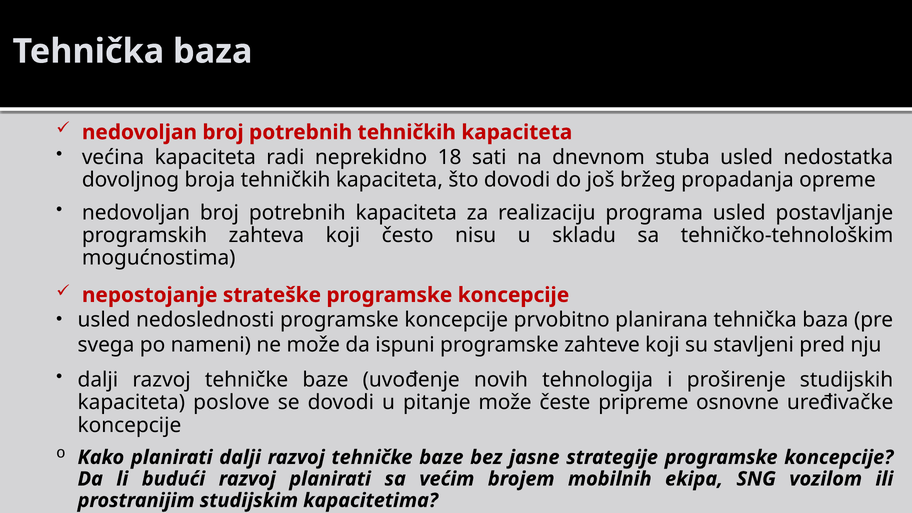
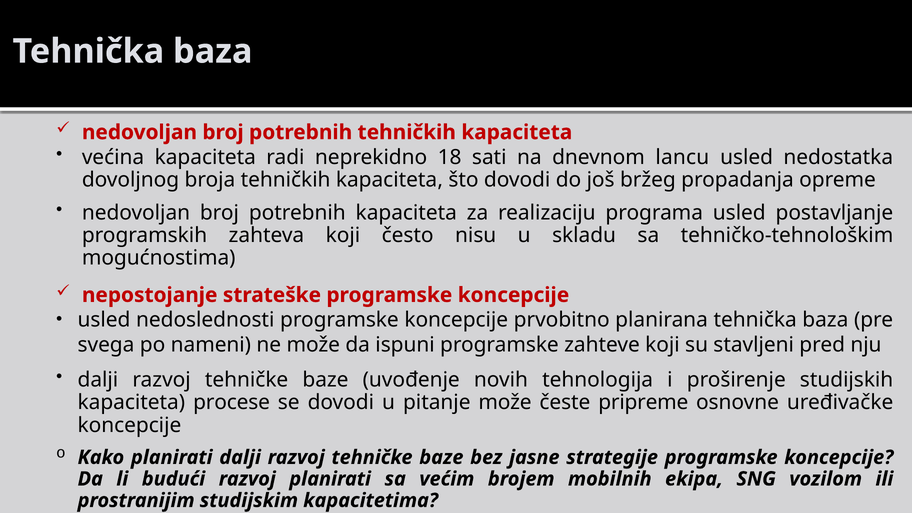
stuba: stuba -> lancu (682, 157)
poslove: poslove -> procese (232, 403)
